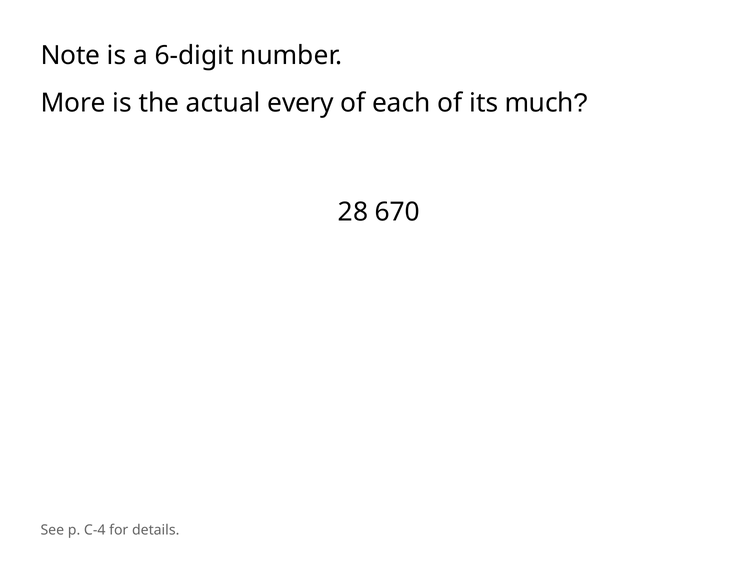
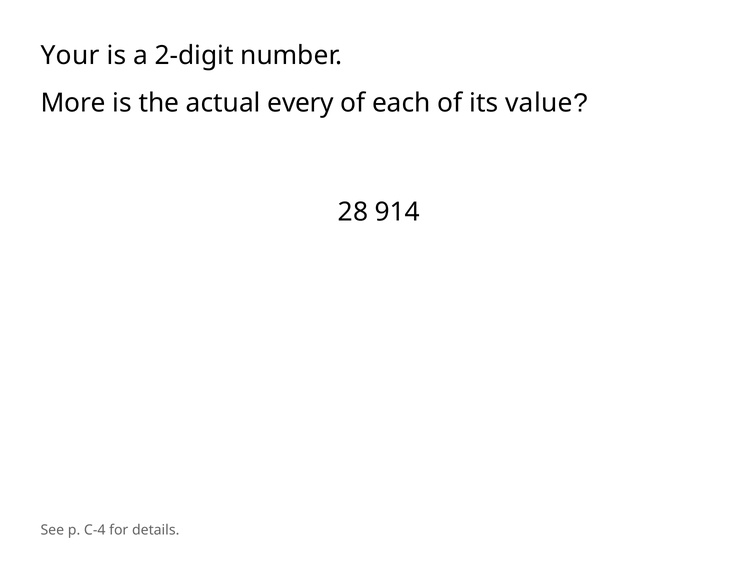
Note: Note -> Your (70, 56)
6-digit: 6-digit -> 2-digit (194, 56)
much: much -> value (539, 103)
670: 670 -> 914 (397, 212)
